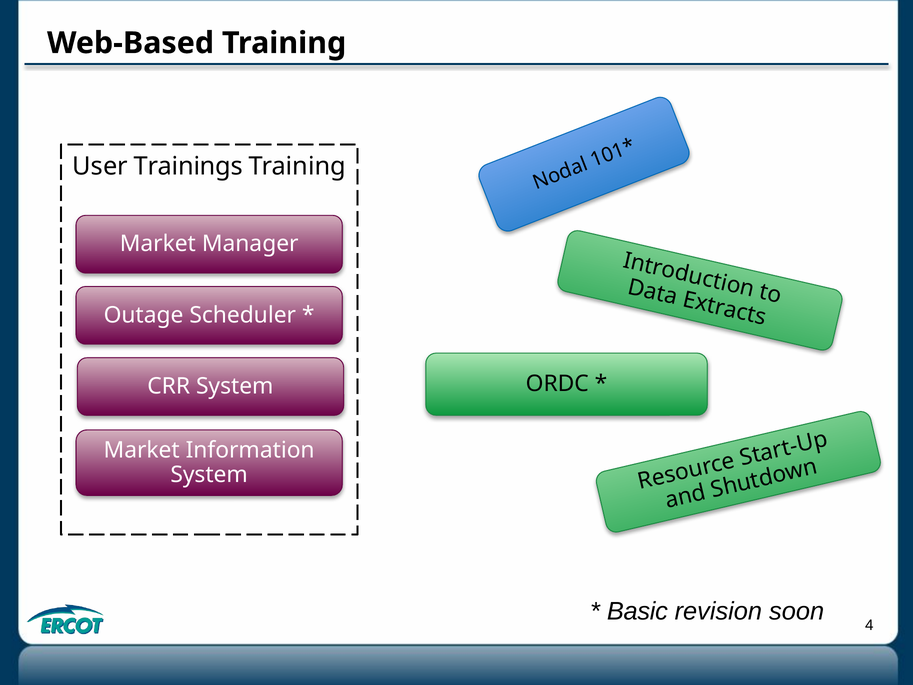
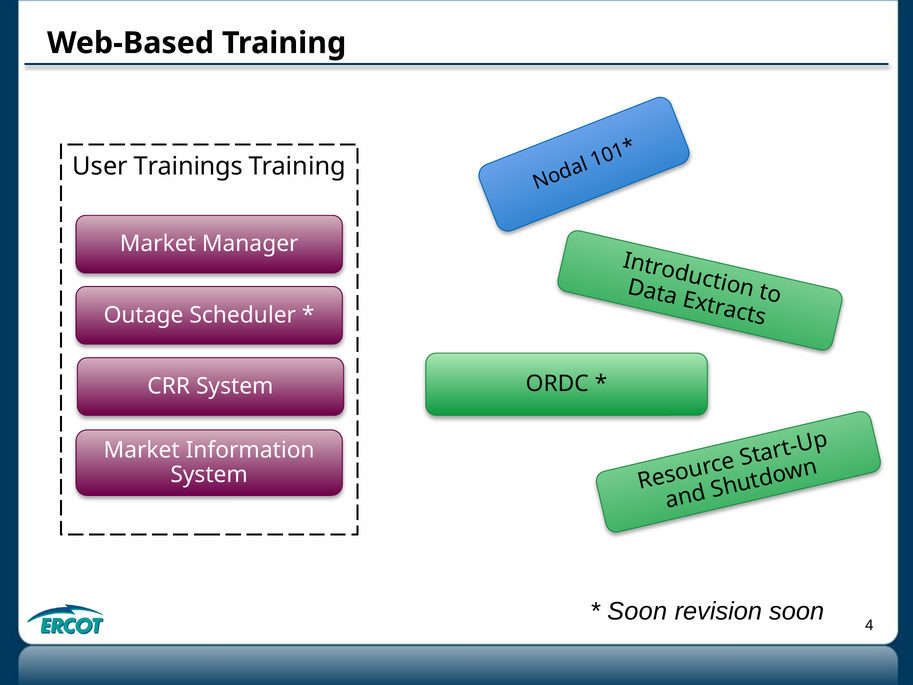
Basic: Basic -> Soon (637, 611)
